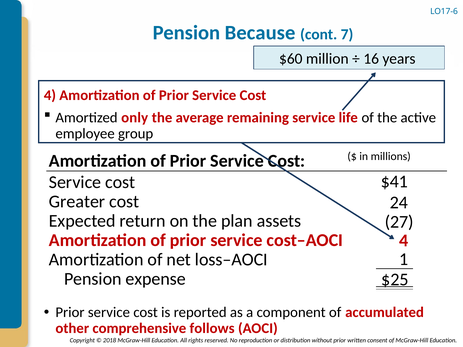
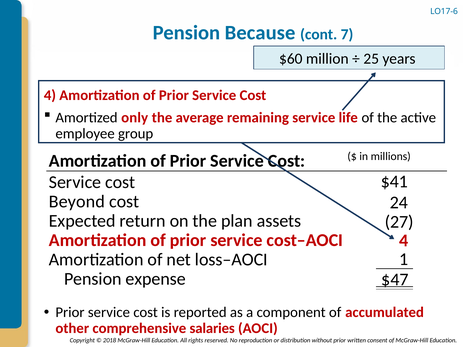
16: 16 -> 25 (371, 59)
Greater: Greater -> Beyond (77, 202)
$25: $25 -> $47 (395, 280)
follows: follows -> salaries (212, 329)
